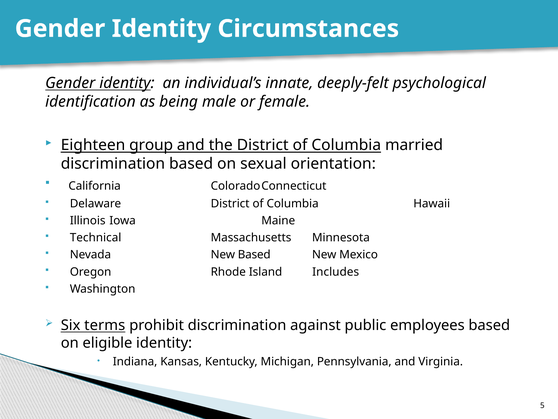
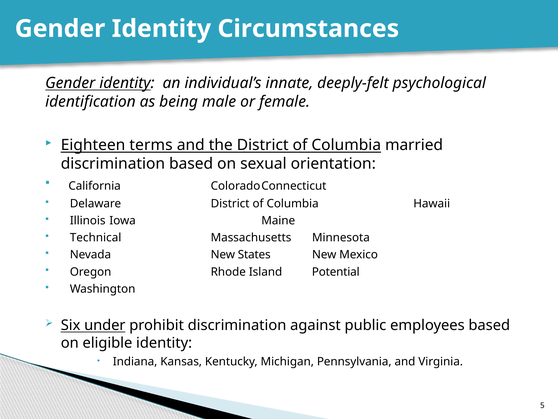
group: group -> terms (151, 145)
New Based: Based -> States (254, 255)
Includes: Includes -> Potential (336, 272)
terms: terms -> under (105, 325)
